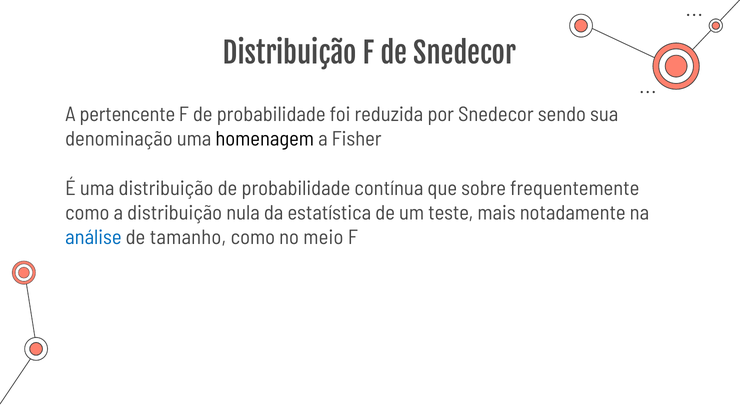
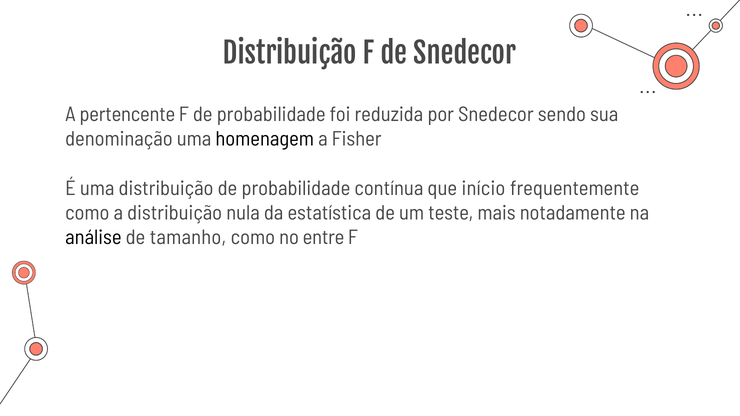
sobre: sobre -> início (483, 188)
análise colour: blue -> black (93, 238)
meio: meio -> entre (324, 238)
